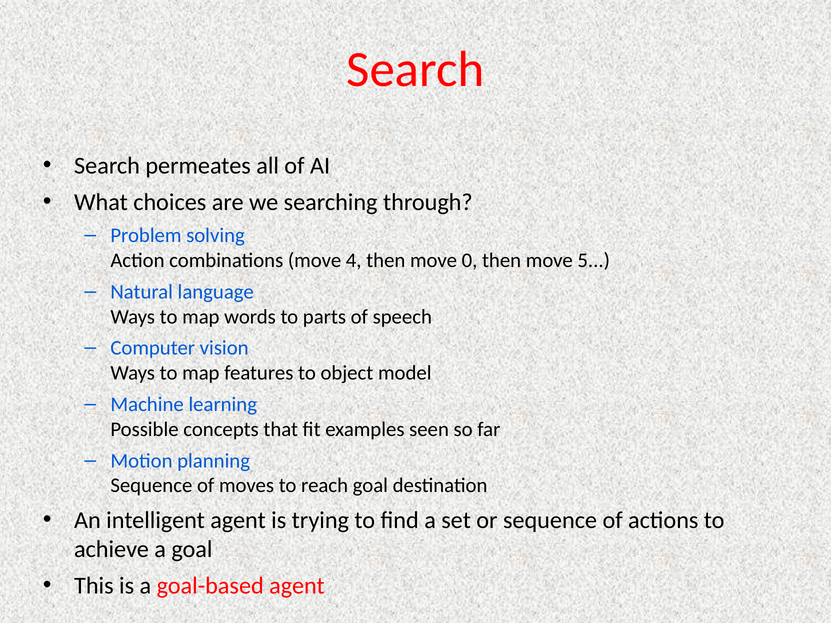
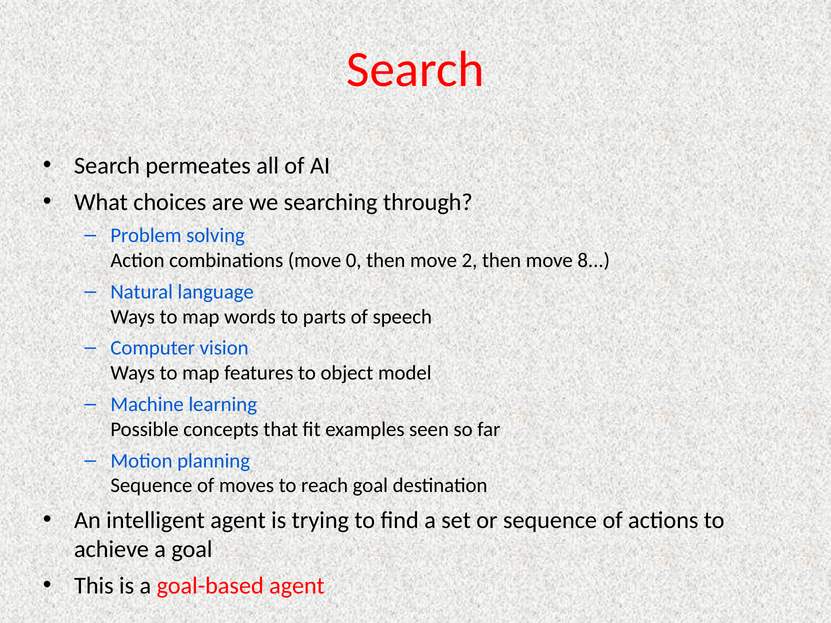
4: 4 -> 0 (354, 260)
0: 0 -> 2 (469, 260)
5: 5 -> 8 (594, 260)
